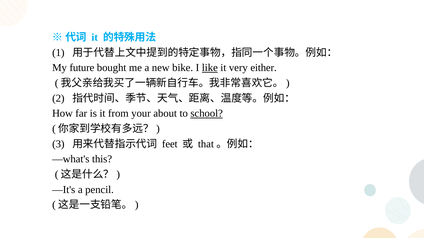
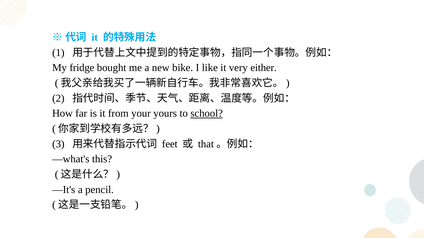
future: future -> fridge (82, 68)
like underline: present -> none (210, 68)
about: about -> yours (165, 114)
